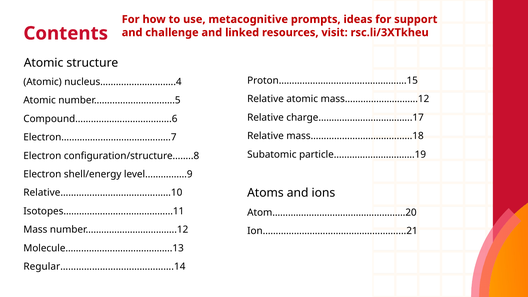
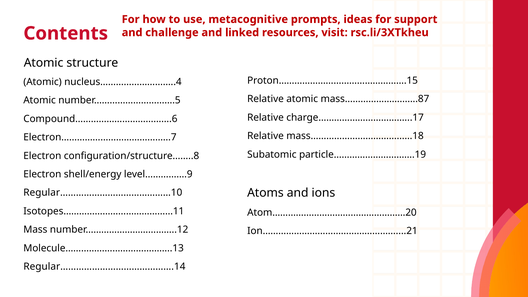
mass……………………….12: mass……………………….12 -> mass……………………….87 (375, 99)
Relative……………………………………10: Relative……………………………………10 -> Regular……………………………………10 (103, 193)
